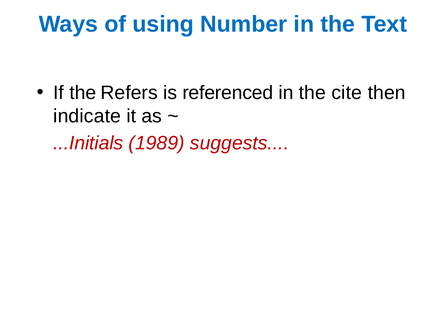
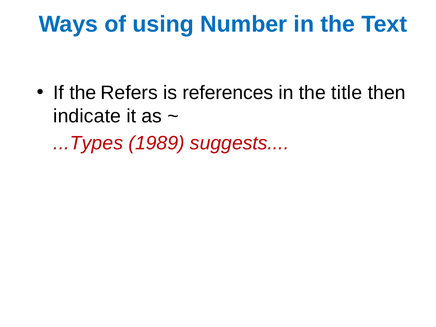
referenced: referenced -> references (228, 93)
cite: cite -> title (347, 93)
...Initials: ...Initials -> ...Types (88, 143)
